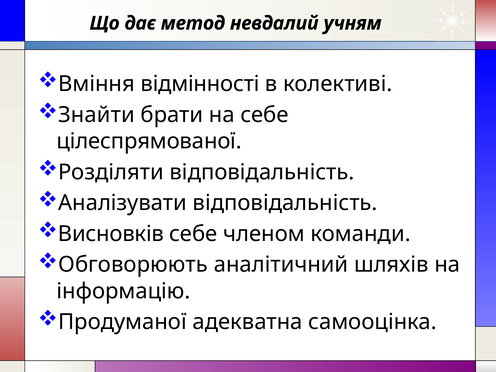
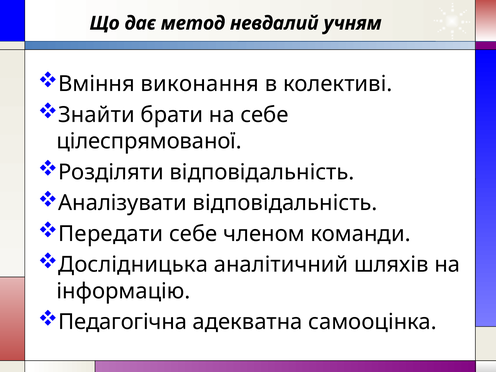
відмінності: відмінності -> виконання (200, 84)
Висновків: Висновків -> Передати (111, 234)
Обговорюють: Обговорюють -> Дослідницька (133, 265)
Продуманої: Продуманої -> Педагогічна (123, 322)
